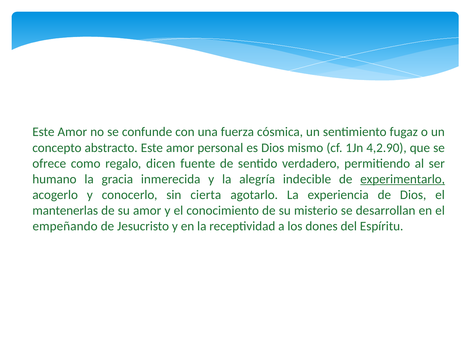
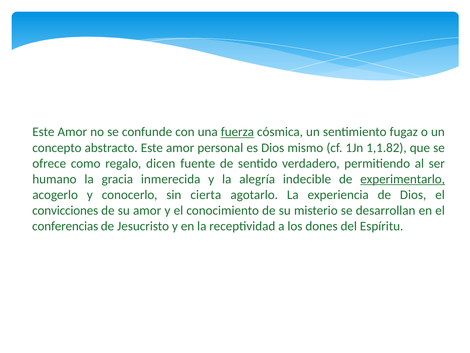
fuerza underline: none -> present (237, 132)
4,2.90: 4,2.90 -> 1,1.82 (386, 147)
mantenerlas: mantenerlas -> convicciones (65, 210)
empeñando: empeñando -> conferencias (65, 226)
